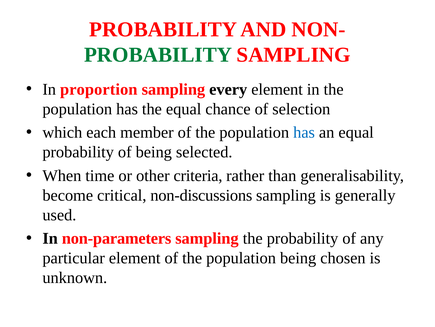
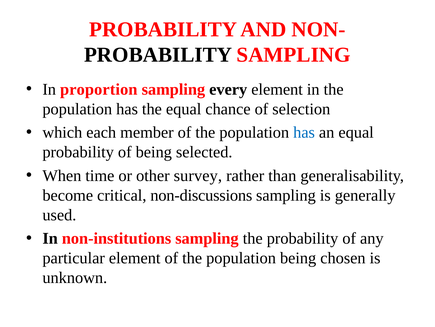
PROBABILITY colour: green -> black (158, 55)
criteria: criteria -> survey (198, 175)
non-parameters: non-parameters -> non-institutions (117, 238)
